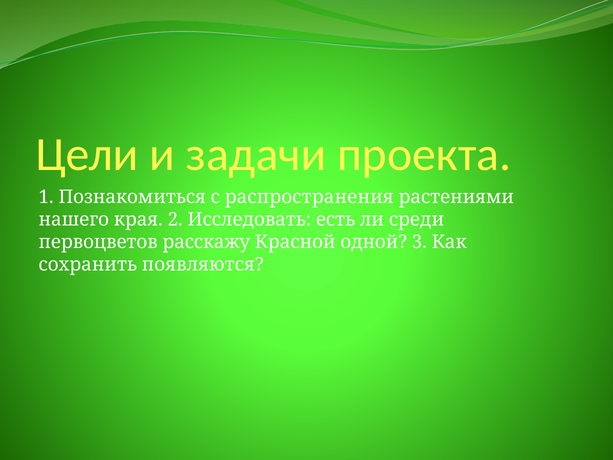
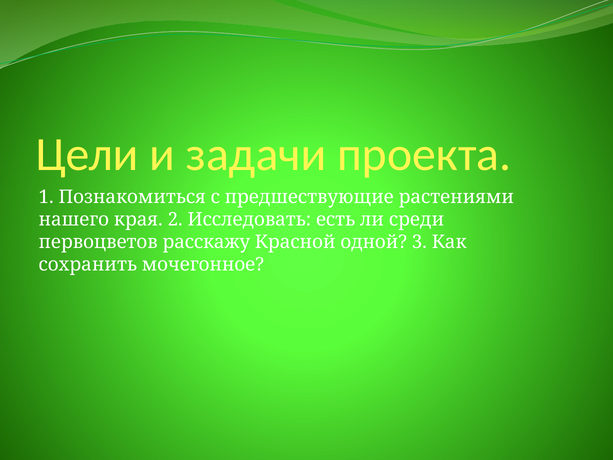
распространения: распространения -> предшествующие (309, 197)
появляются: появляются -> мочегонное (203, 264)
